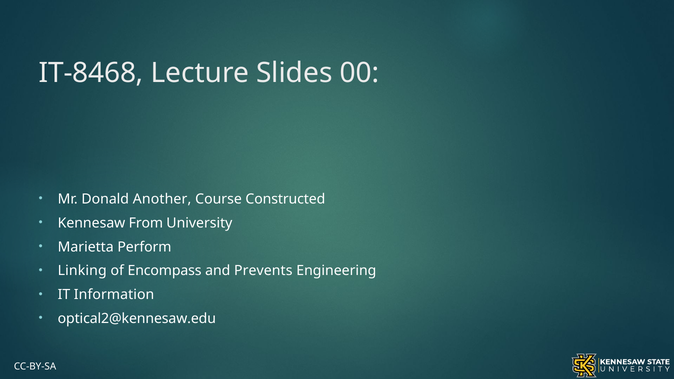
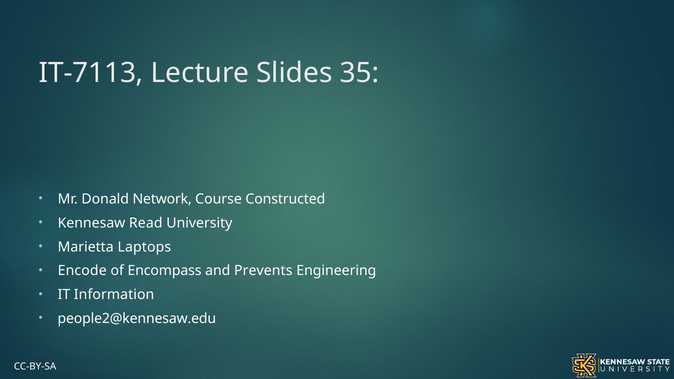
IT-8468: IT-8468 -> IT-7113 (91, 73)
00: 00 -> 35 (360, 73)
Another: Another -> Network (162, 199)
From: From -> Read (146, 223)
Perform: Perform -> Laptops (144, 247)
Linking: Linking -> Encode (82, 271)
optical2@kennesaw.edu: optical2@kennesaw.edu -> people2@kennesaw.edu (137, 319)
